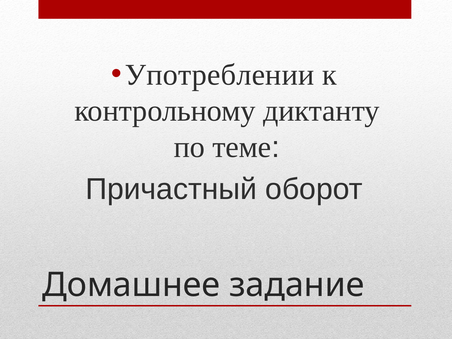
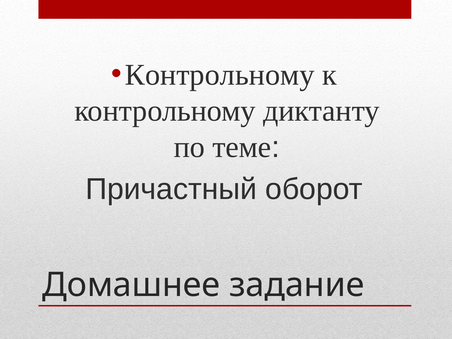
Употреблении: Употреблении -> Контрольному (220, 75)
